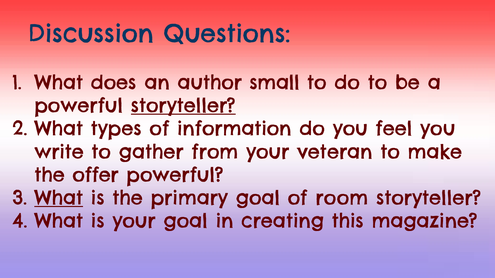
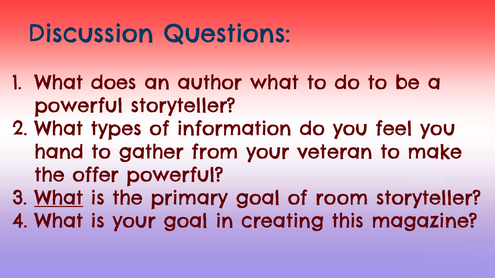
author small: small -> what (275, 83)
storyteller underline: present -> none (183, 106)
write: write -> hand (59, 152)
